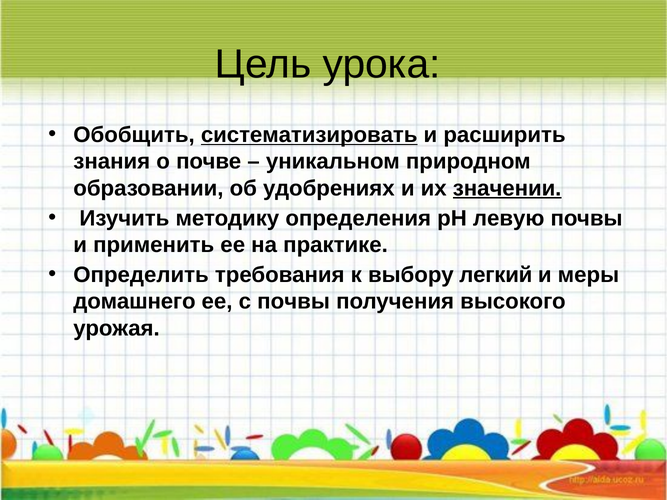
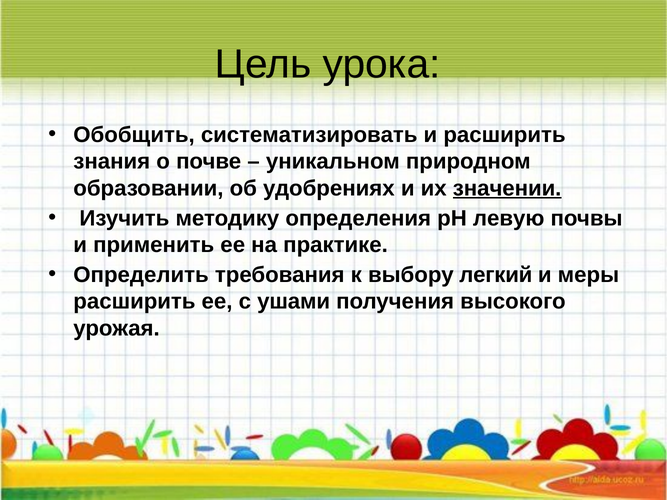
систематизировать underline: present -> none (309, 135)
домашнего: домашнего -> расширить (134, 302)
с почвы: почвы -> ушами (294, 302)
